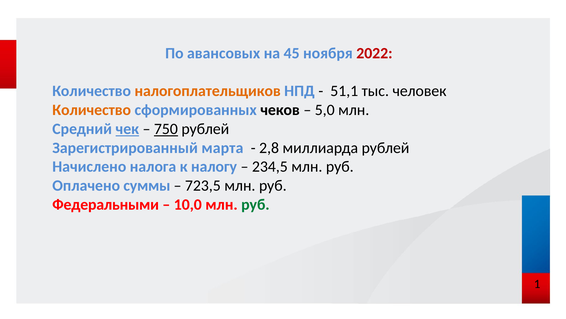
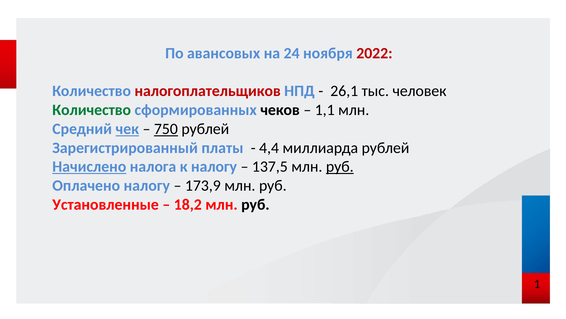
45: 45 -> 24 (292, 53)
налогоплательщиков colour: orange -> red (208, 91)
51,1: 51,1 -> 26,1 (344, 91)
Количество colour: orange -> green (92, 110)
5,0: 5,0 -> 1,1 (325, 110)
марта: марта -> платы (222, 148)
2,8: 2,8 -> 4,4 (269, 148)
Начислено underline: none -> present (89, 166)
234,5: 234,5 -> 137,5 (270, 166)
руб underline: none -> present (340, 166)
Оплачено суммы: суммы -> налогу (147, 185)
723,5: 723,5 -> 173,9 (203, 185)
Федеральными: Федеральными -> Установленные (106, 204)
10,0: 10,0 -> 18,2 (188, 204)
руб colour: green -> black (255, 204)
